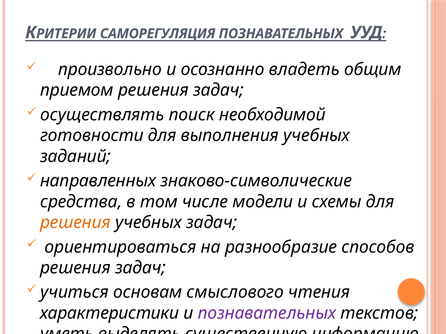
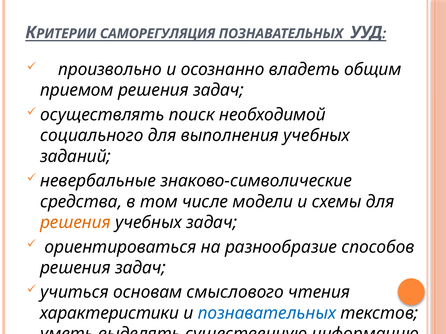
готовности: готовности -> социального (92, 136)
направленных: направленных -> невербальные (98, 181)
познавательных colour: purple -> blue (267, 314)
